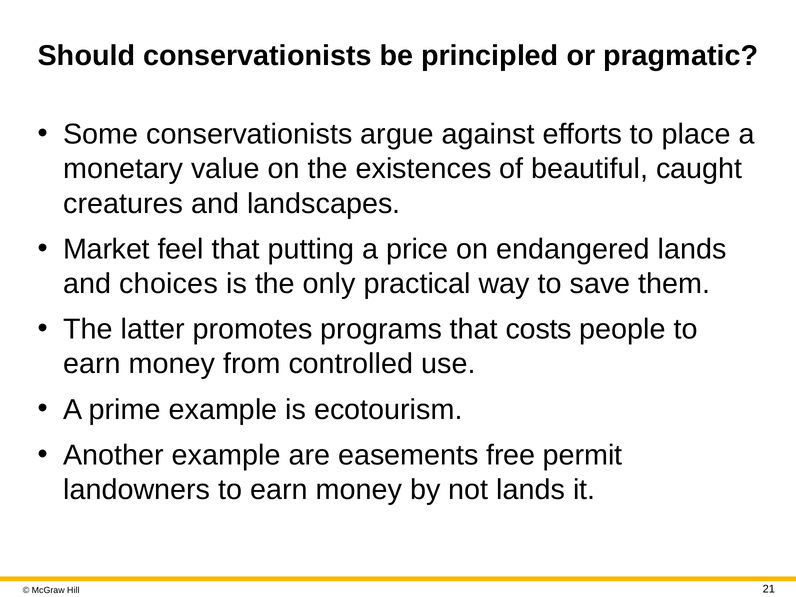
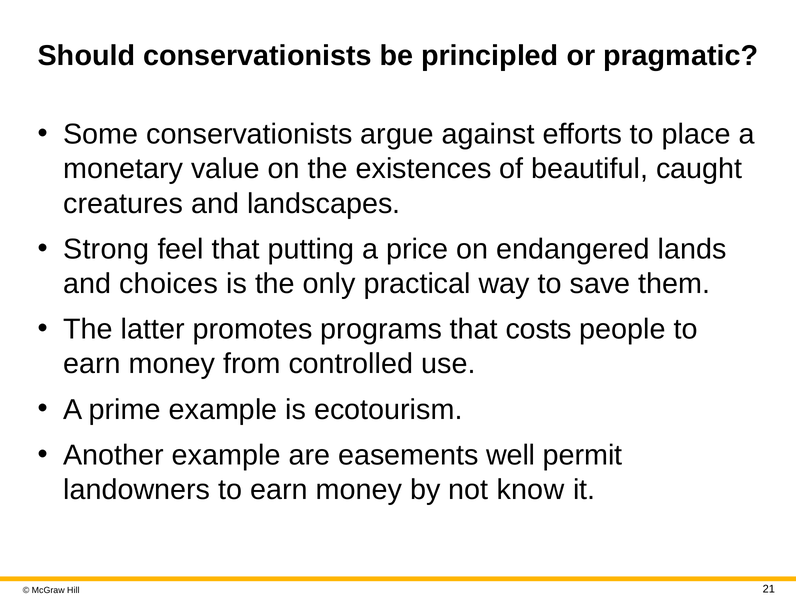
Market: Market -> Strong (106, 249)
free: free -> well (511, 455)
not lands: lands -> know (531, 490)
